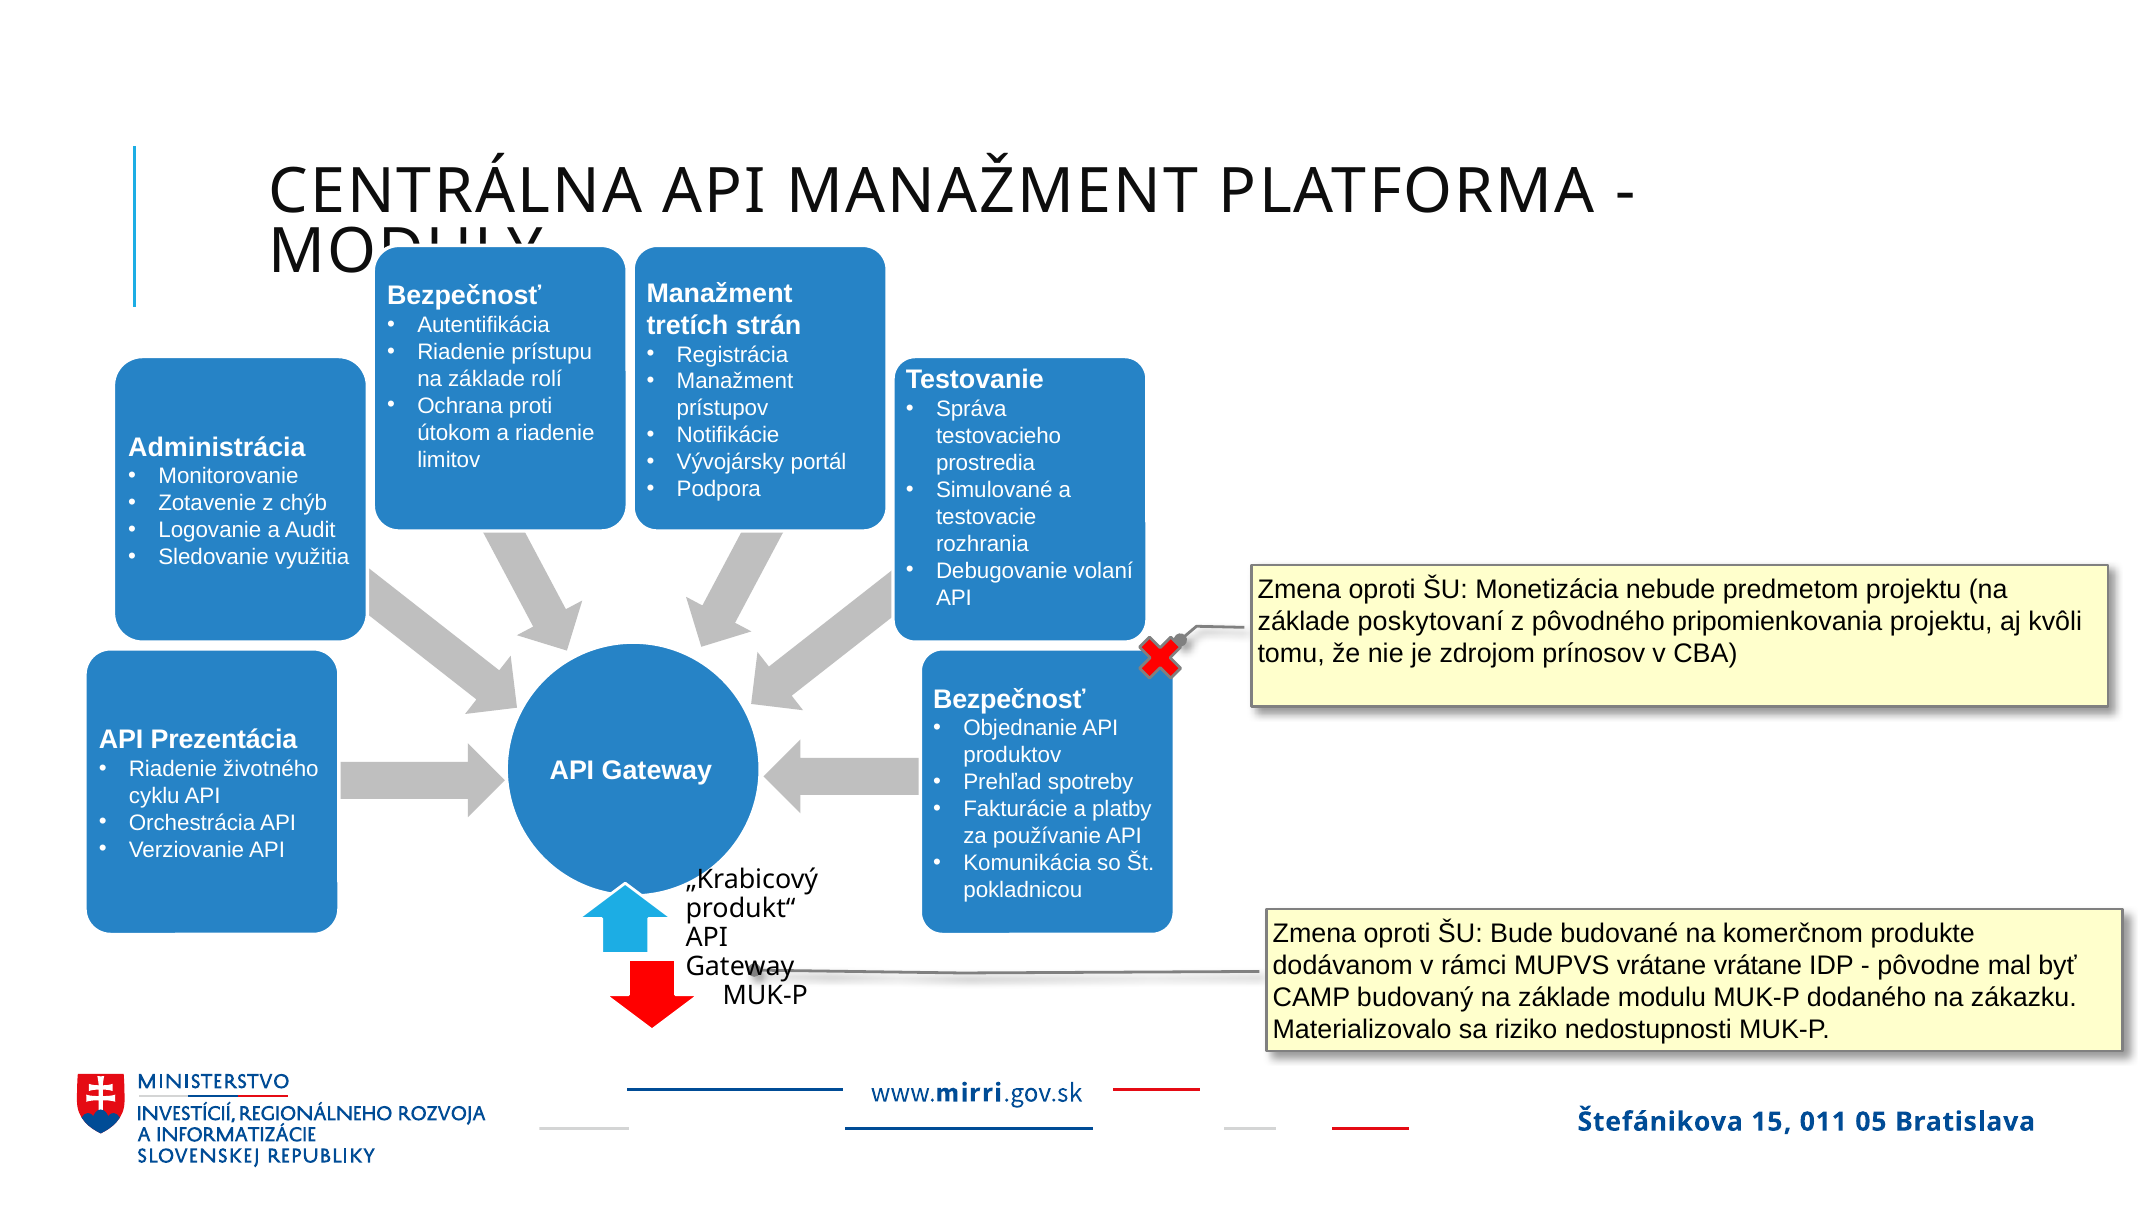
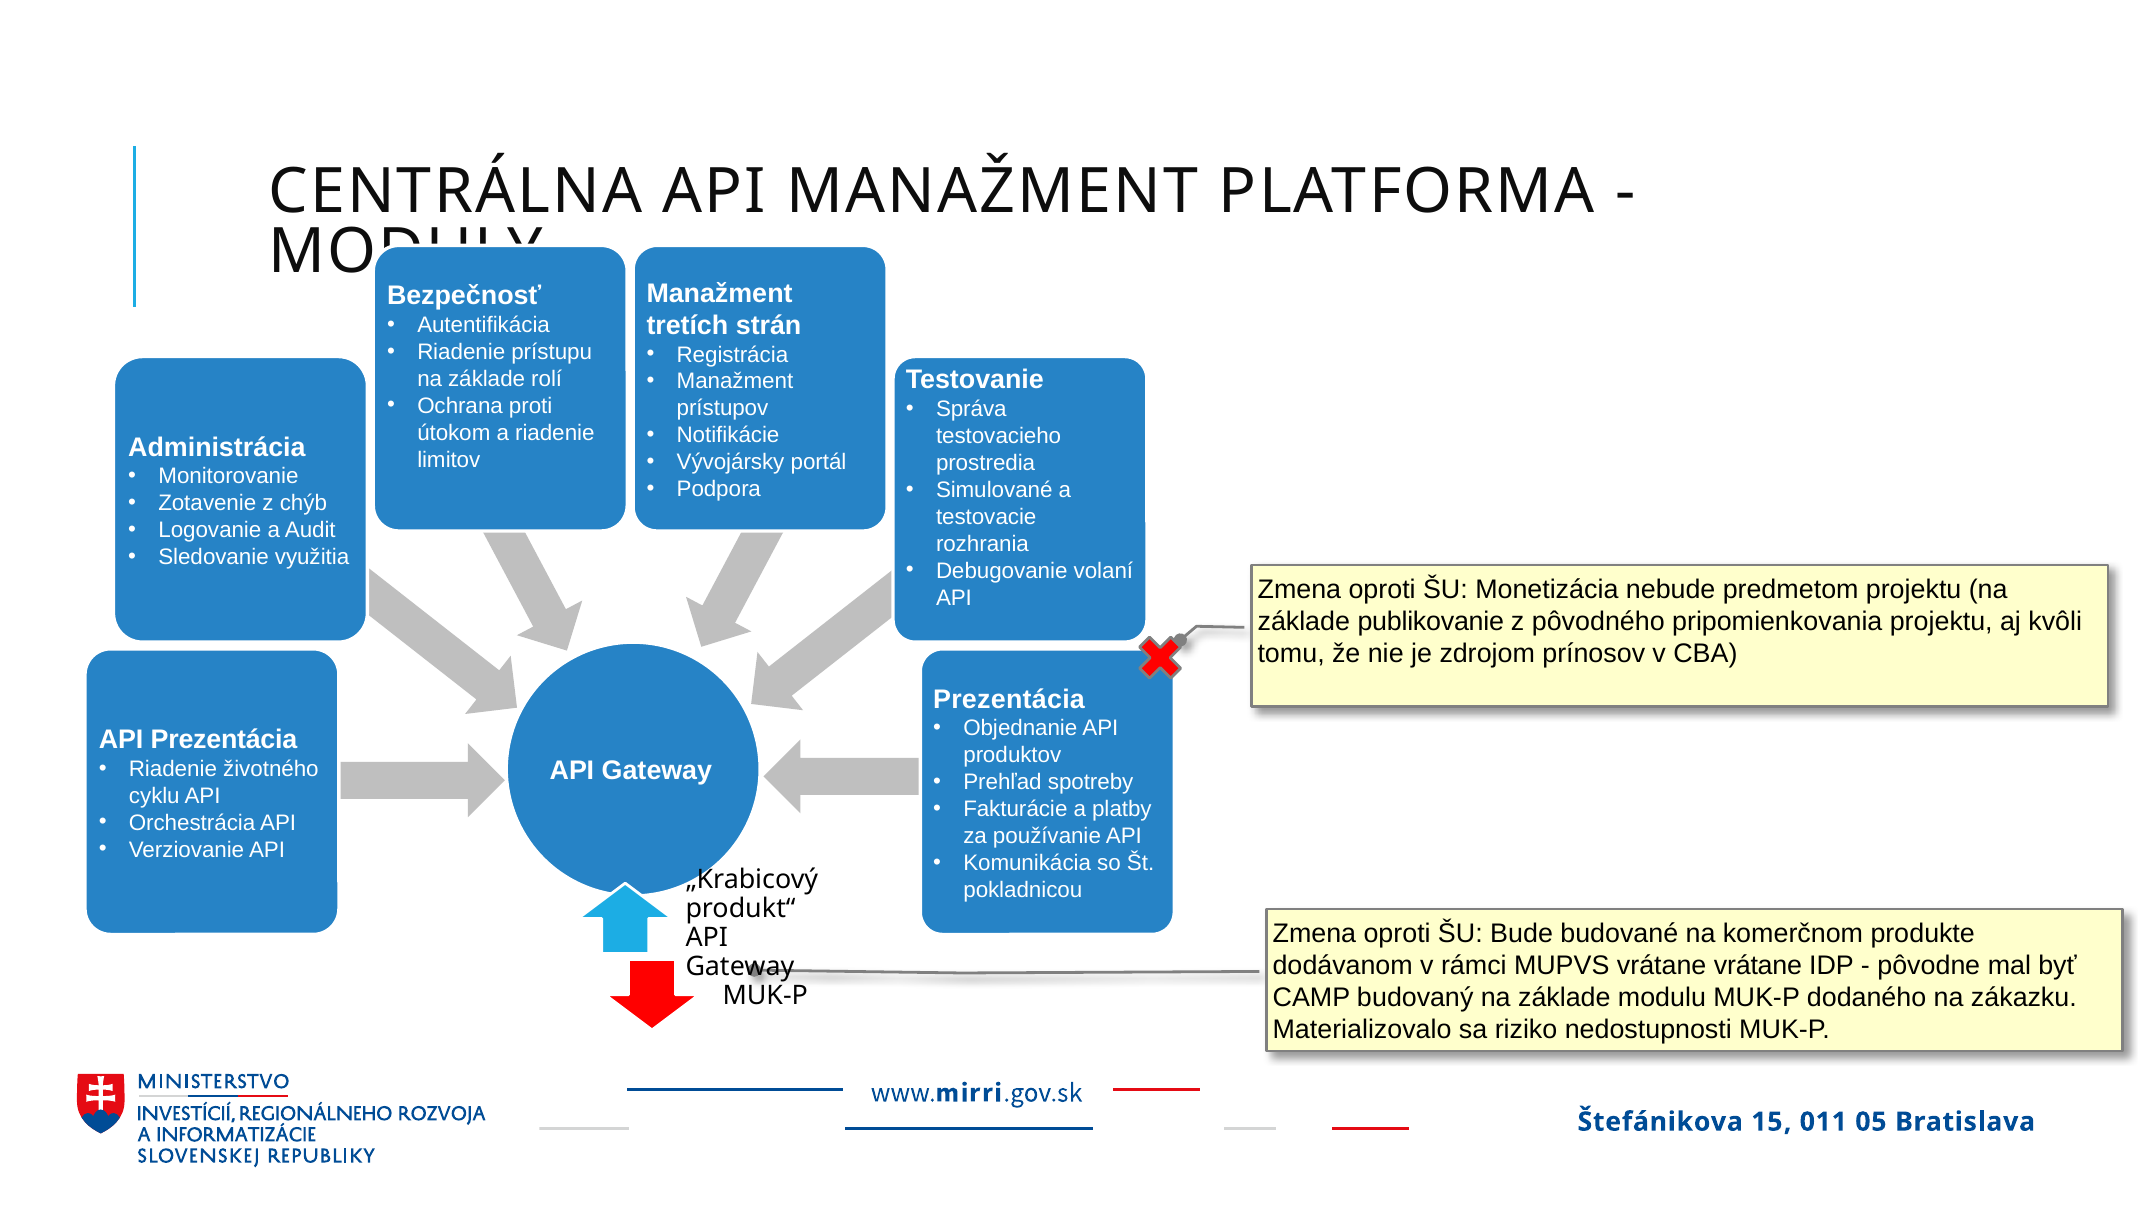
poskytovaní: poskytovaní -> publikovanie (1431, 622)
Bezpečnosť: Bezpečnosť -> Prezentácia (1009, 699)
